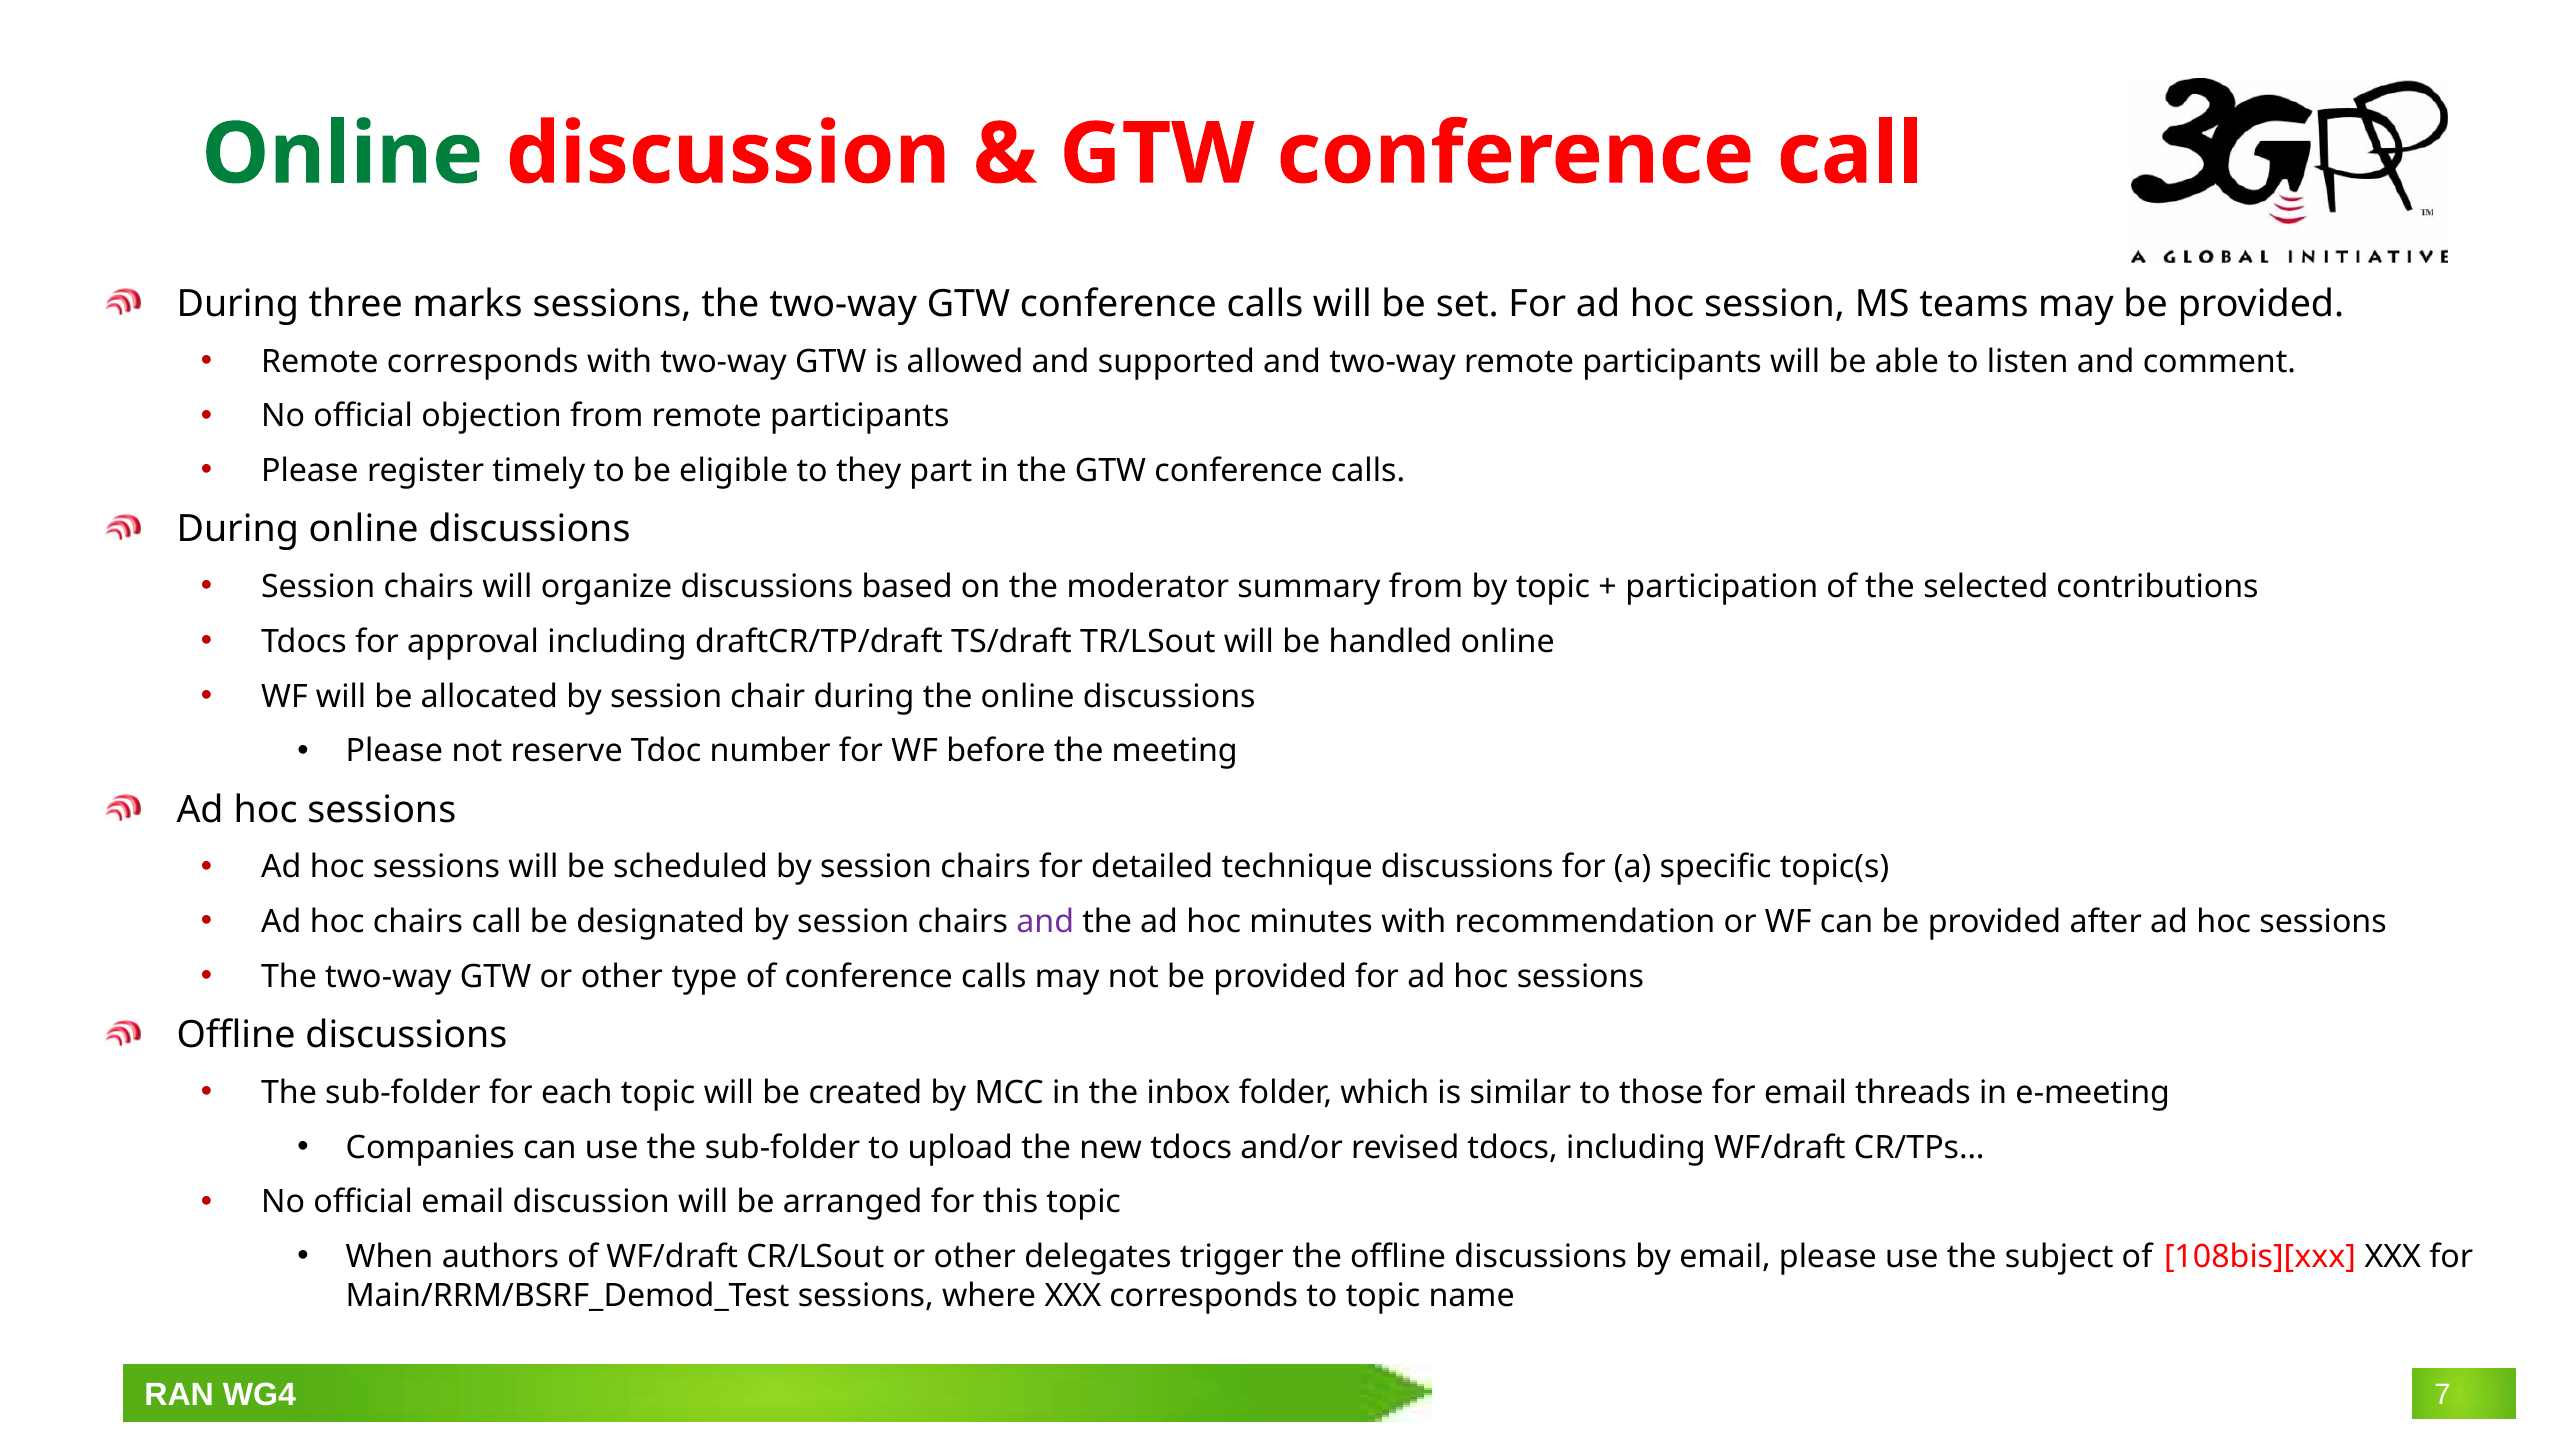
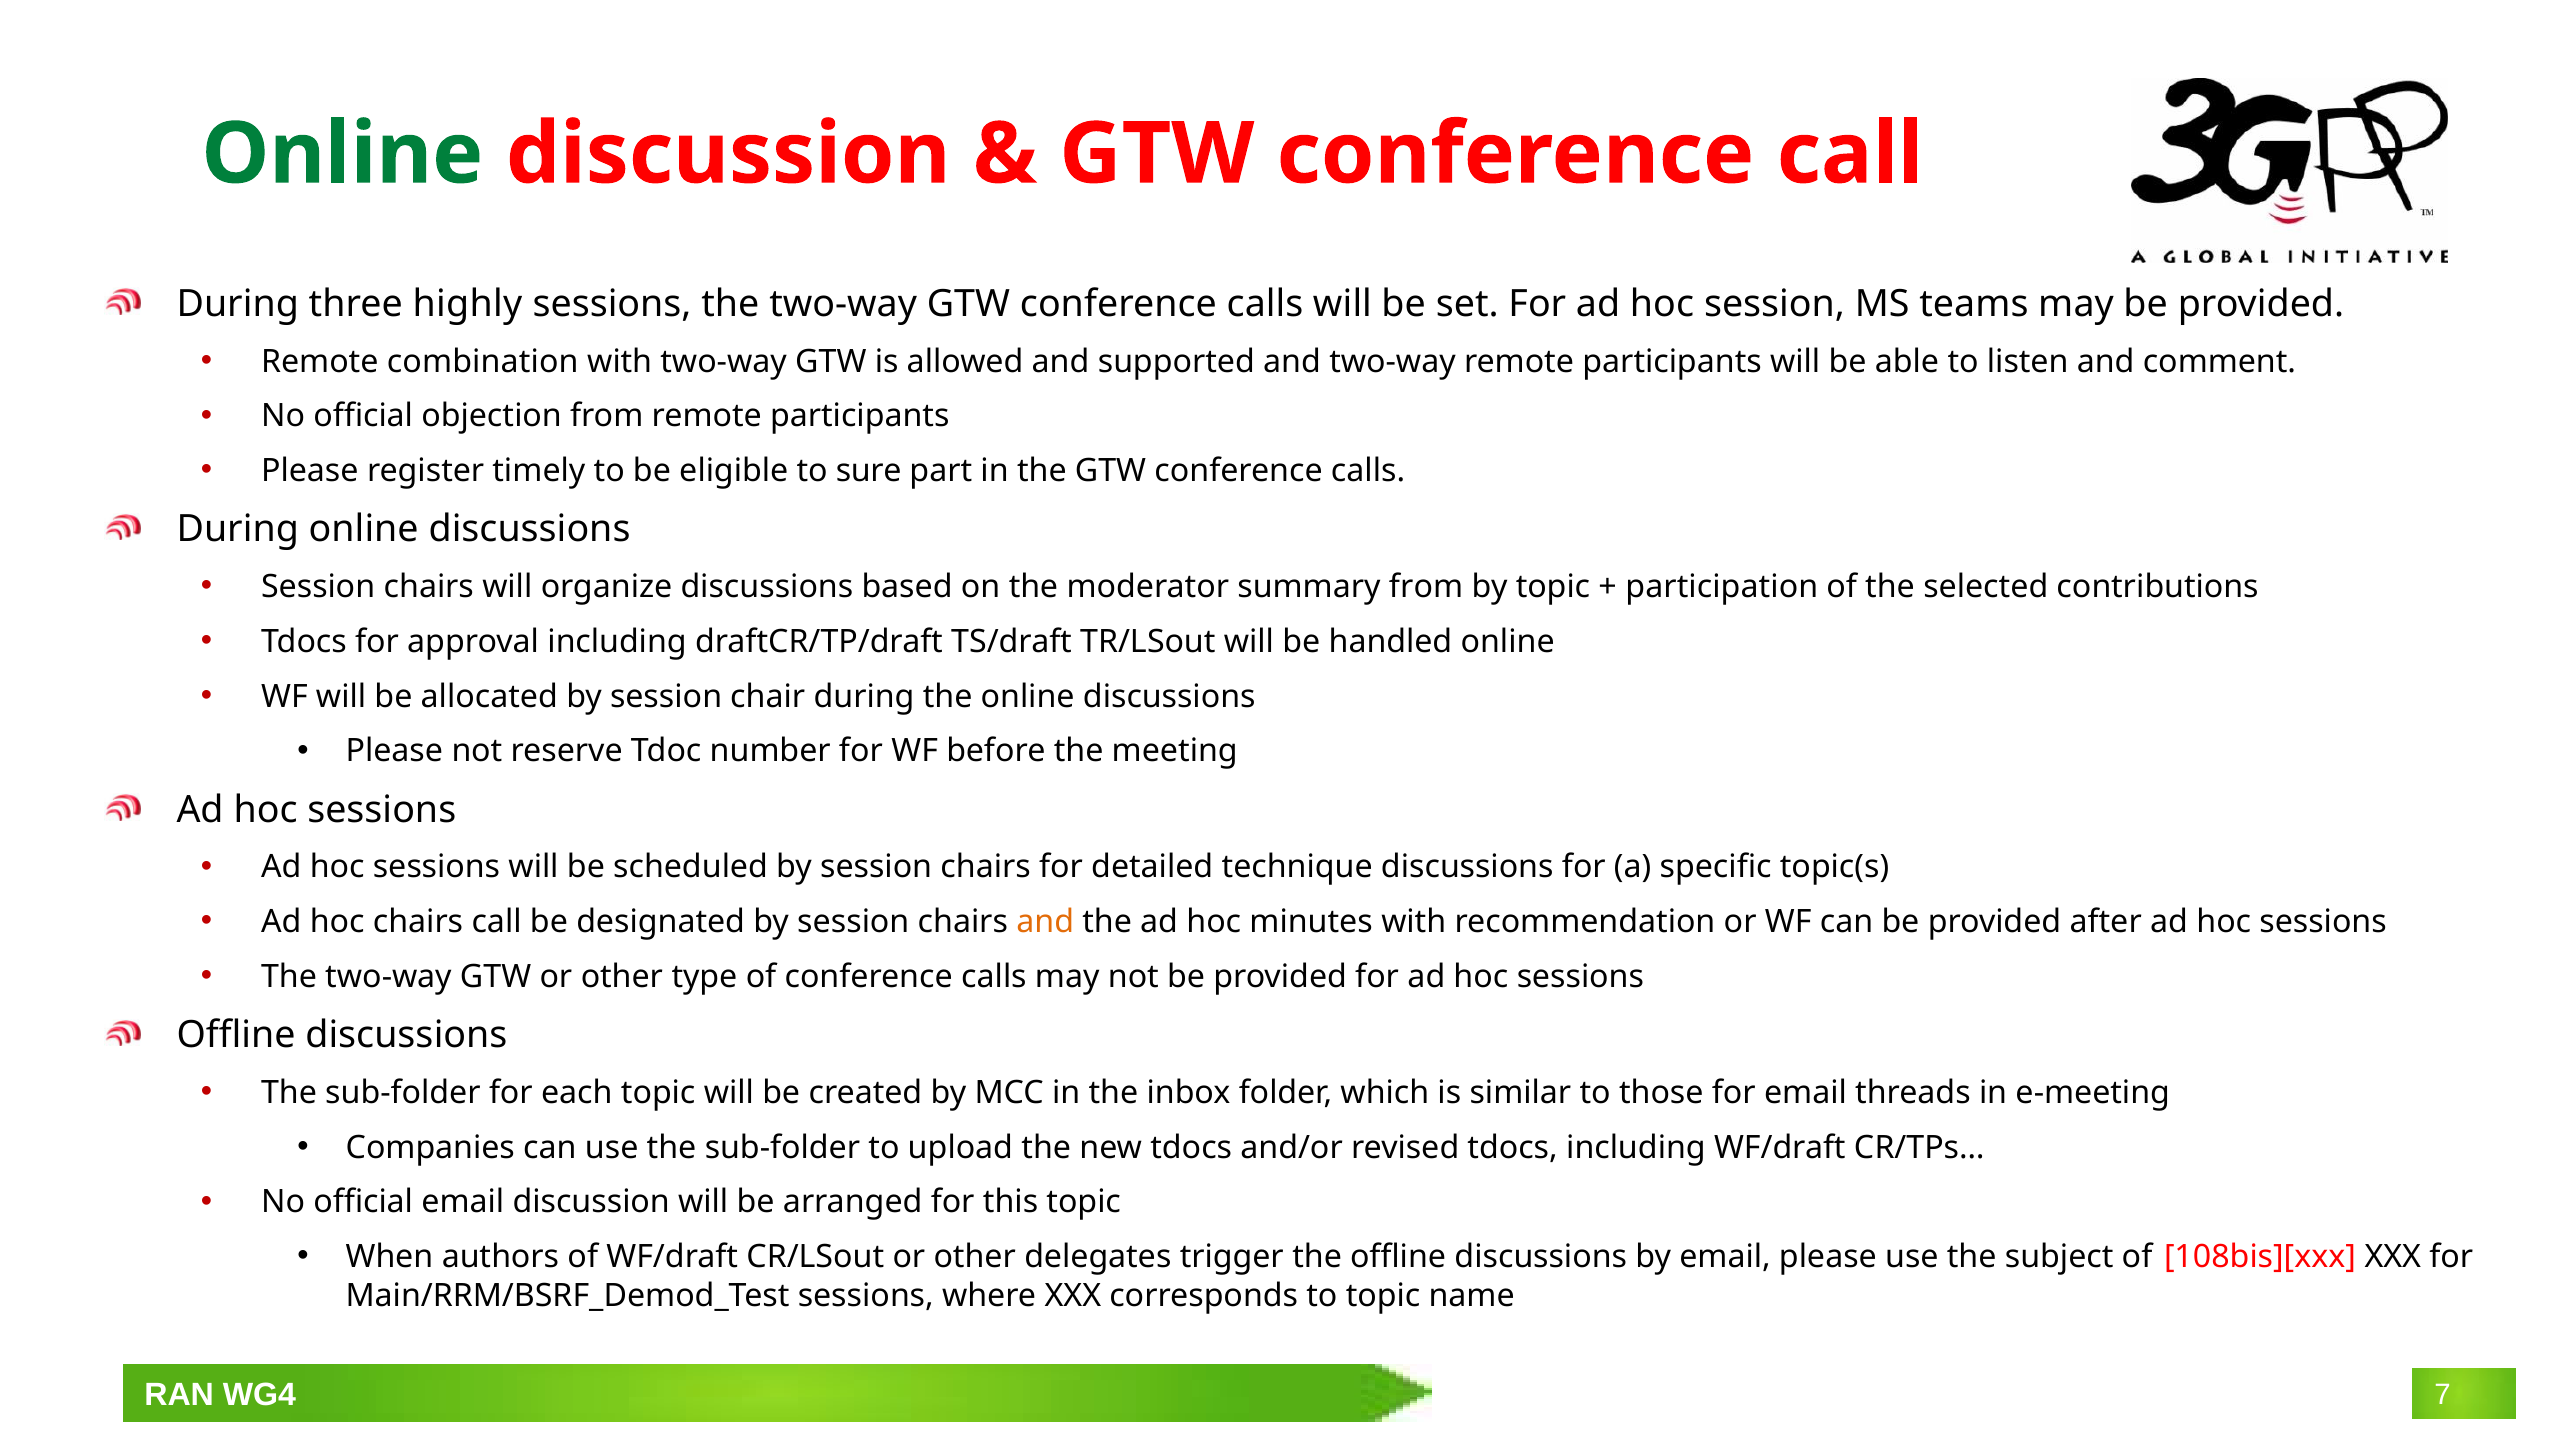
marks: marks -> highly (467, 304)
Remote corresponds: corresponds -> combination (483, 361)
they: they -> sure (869, 471)
and colour: purple -> orange (1045, 922)
